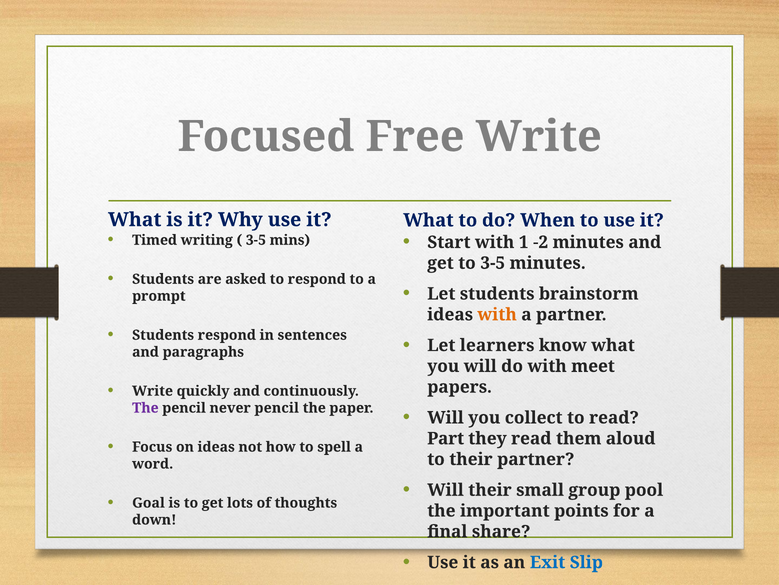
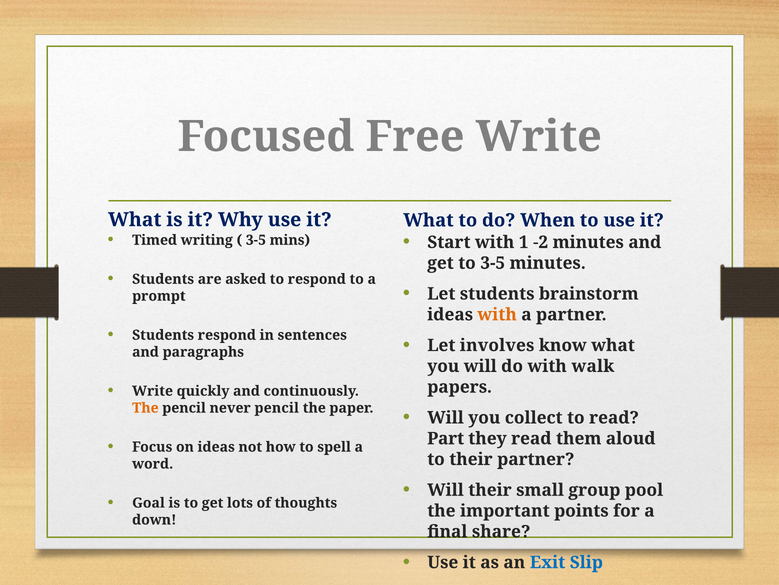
learners: learners -> involves (497, 345)
meet: meet -> walk (593, 366)
The colour: purple -> orange (145, 407)
